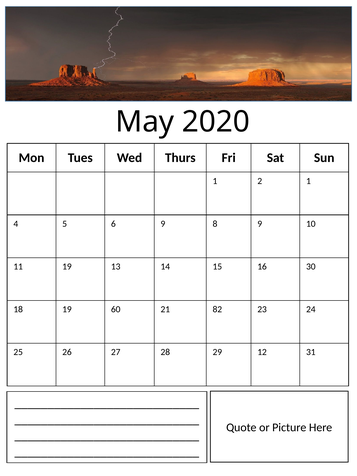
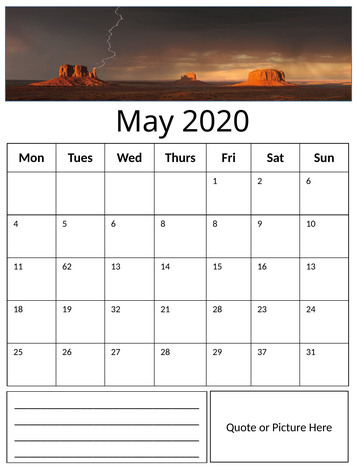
2 1: 1 -> 6 (309, 181)
6 9: 9 -> 8 (163, 224)
11 19: 19 -> 62 (67, 267)
16 30: 30 -> 13 (311, 267)
60: 60 -> 32 (116, 309)
21 82: 82 -> 28 (217, 309)
12: 12 -> 37 (262, 352)
